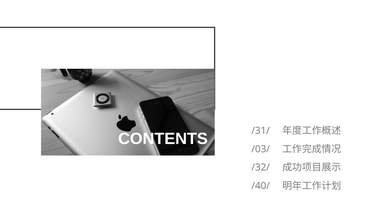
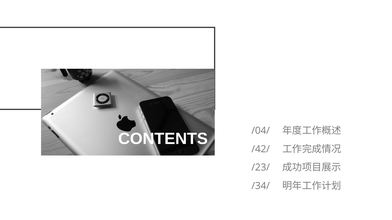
/31/: /31/ -> /04/ (261, 131)
/03/: /03/ -> /42/ (261, 149)
/32/: /32/ -> /23/ (261, 168)
/40/: /40/ -> /34/ (261, 186)
